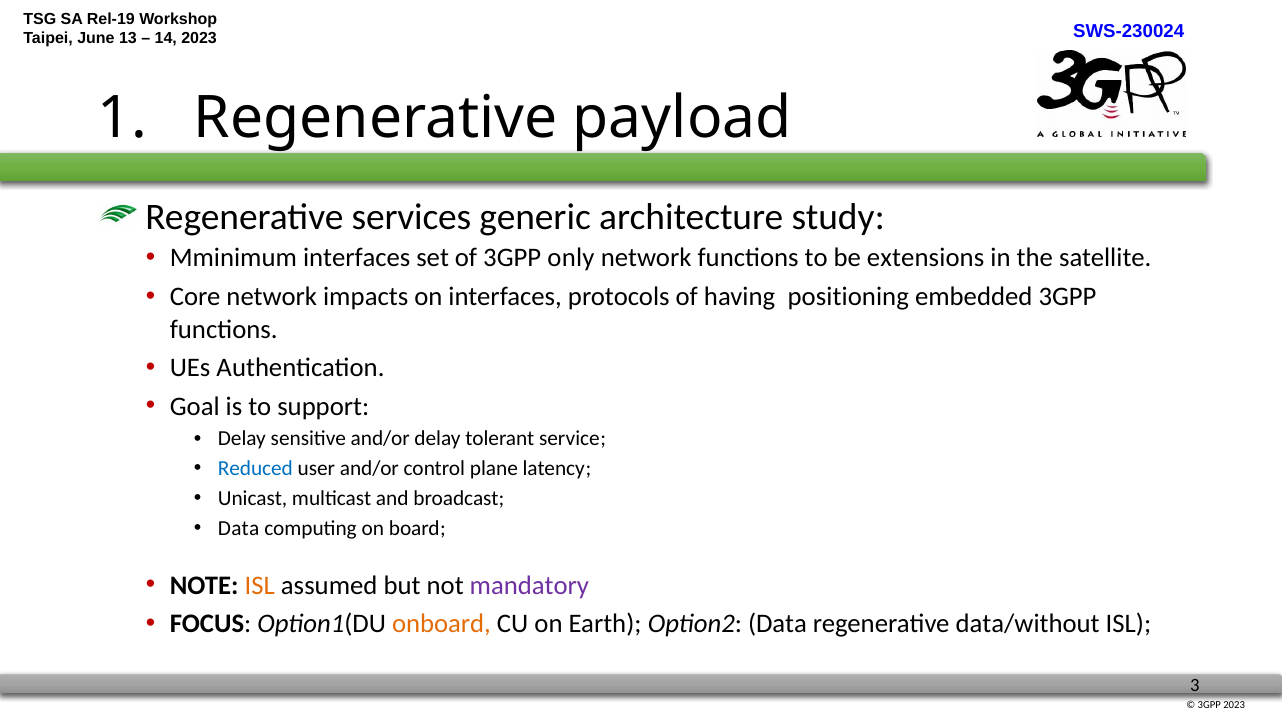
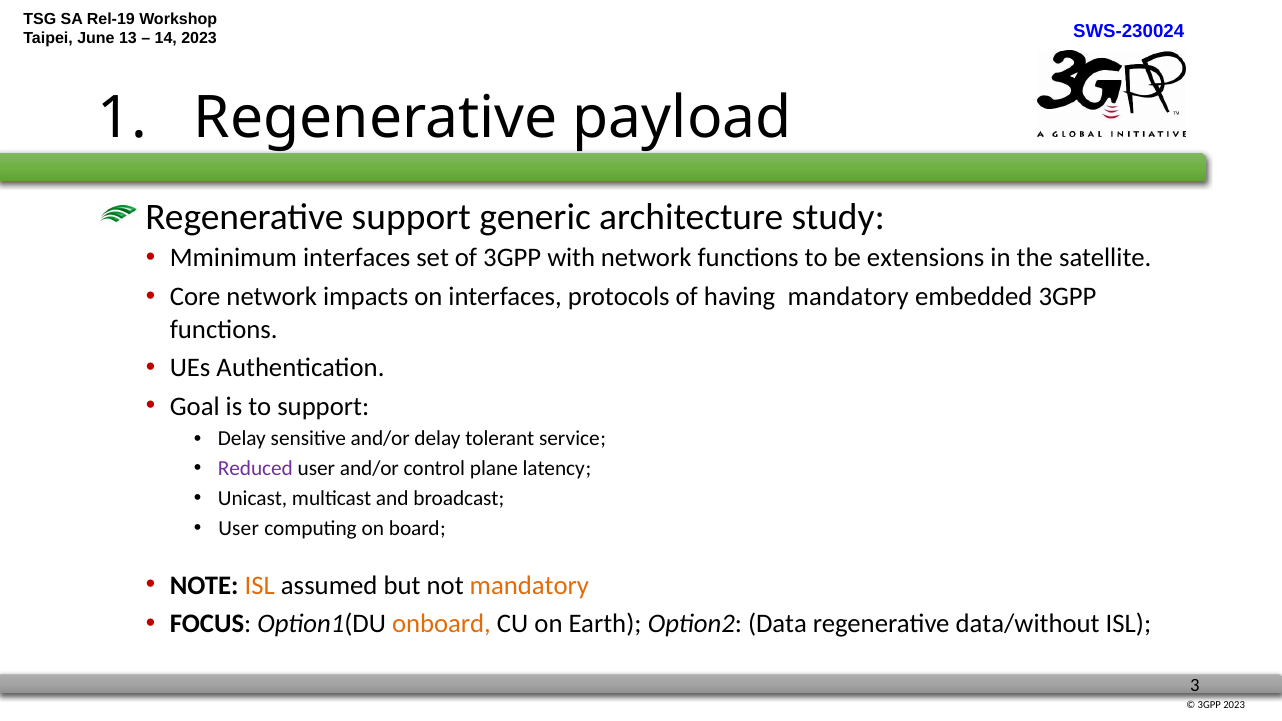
Regenerative services: services -> support (411, 217)
only: only -> with (571, 258)
having positioning: positioning -> mandatory (848, 297)
Reduced colour: blue -> purple (255, 469)
Data: Data -> User (239, 528)
mandatory colour: purple -> orange (529, 585)
